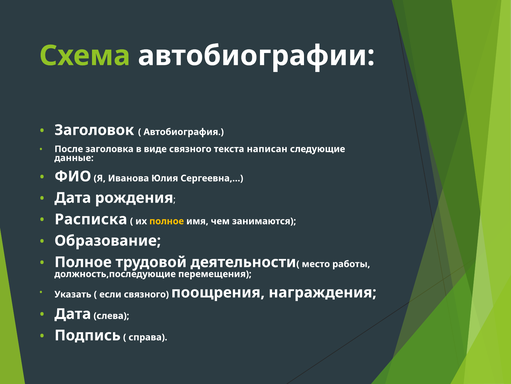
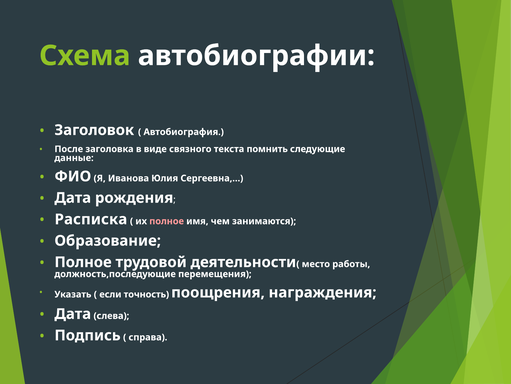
написан: написан -> помнить (267, 149)
полное colour: yellow -> pink (167, 221)
если связного: связного -> точность (146, 294)
